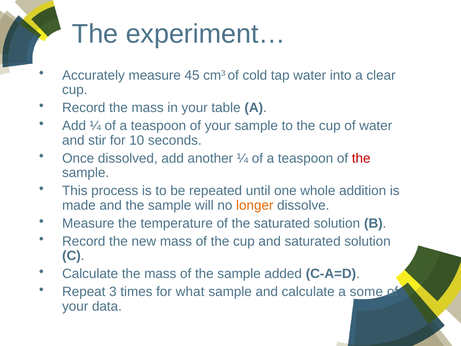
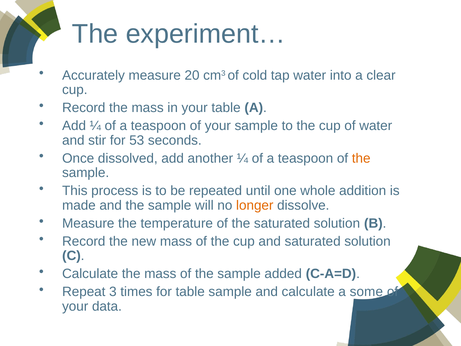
45: 45 -> 20 (192, 75)
10: 10 -> 53 (137, 140)
the colour: red -> orange (361, 158)
for what: what -> table (190, 292)
